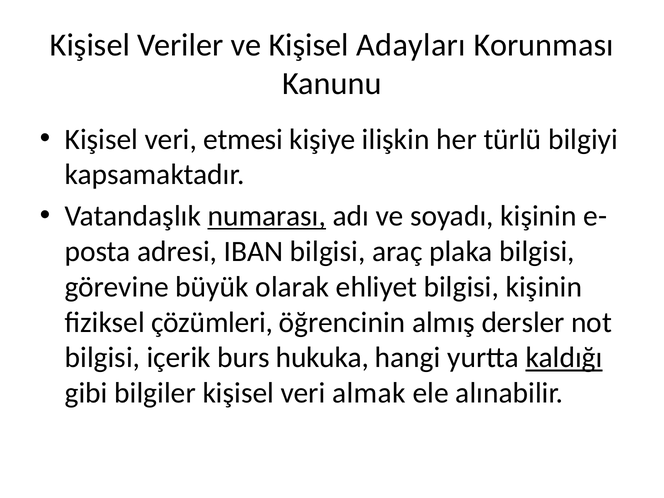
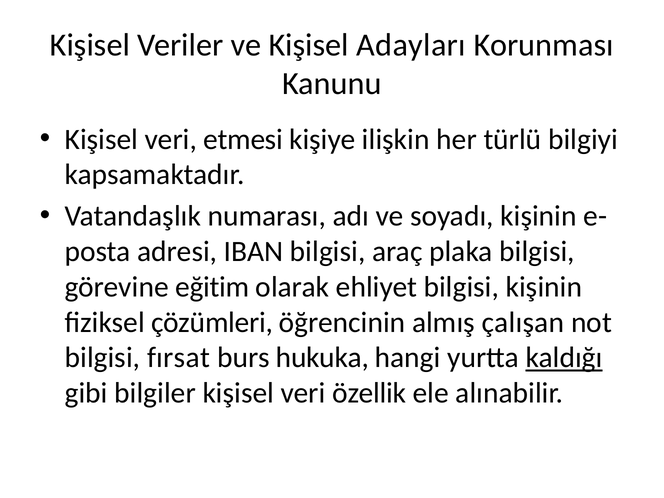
numarası underline: present -> none (267, 216)
büyük: büyük -> eğitim (212, 287)
dersler: dersler -> çalışan (523, 322)
içerik: içerik -> fırsat (179, 358)
almak: almak -> özellik (369, 393)
